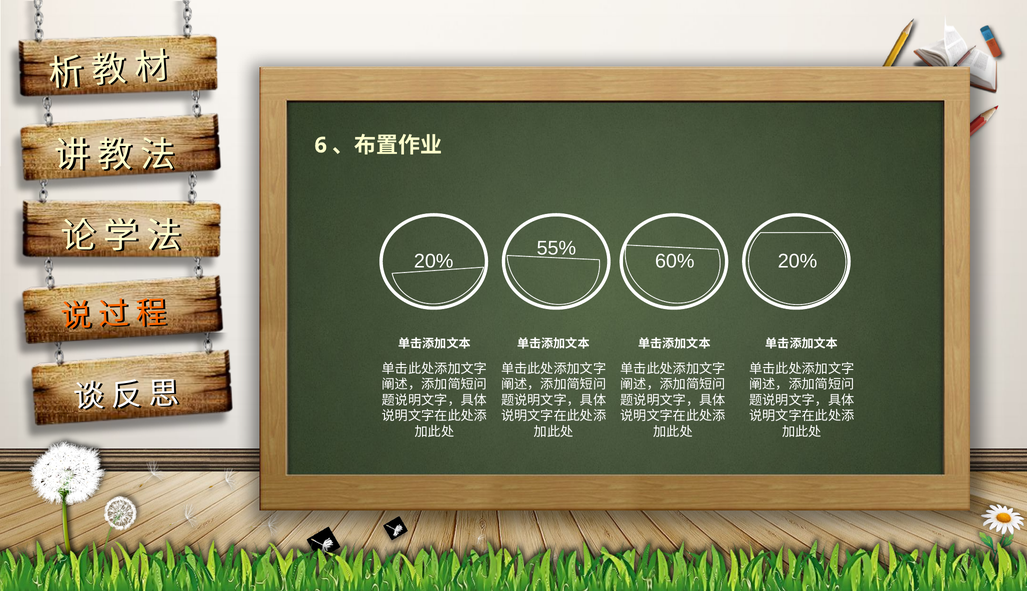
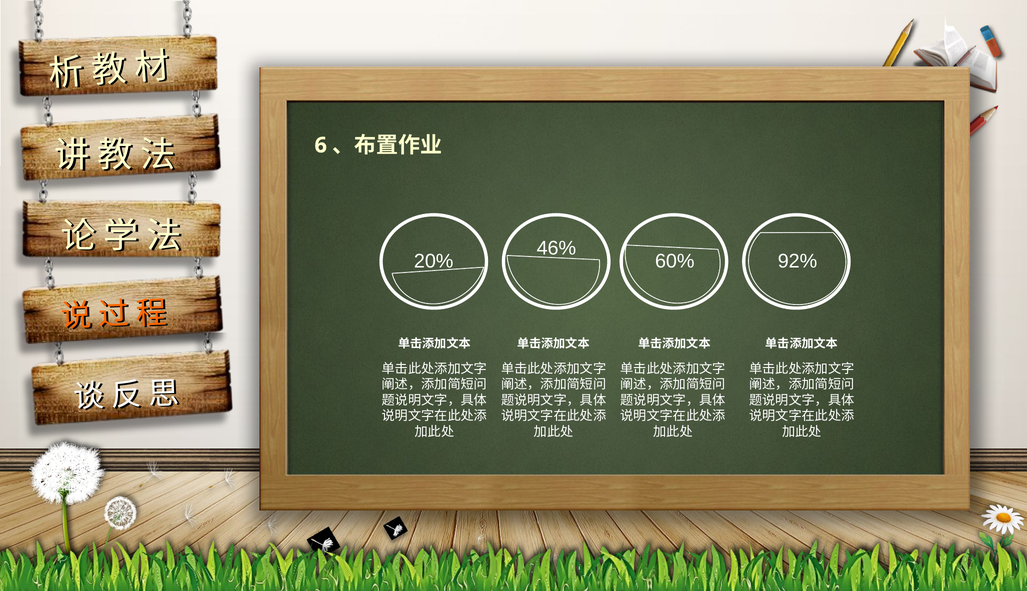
55%: 55% -> 46% (556, 249)
60% 20%: 20% -> 92% (798, 261)
